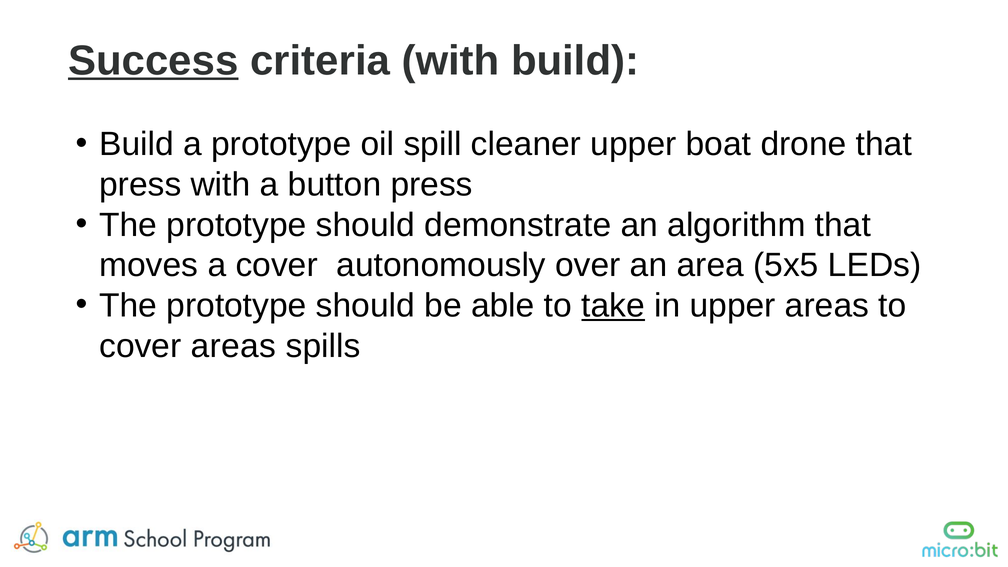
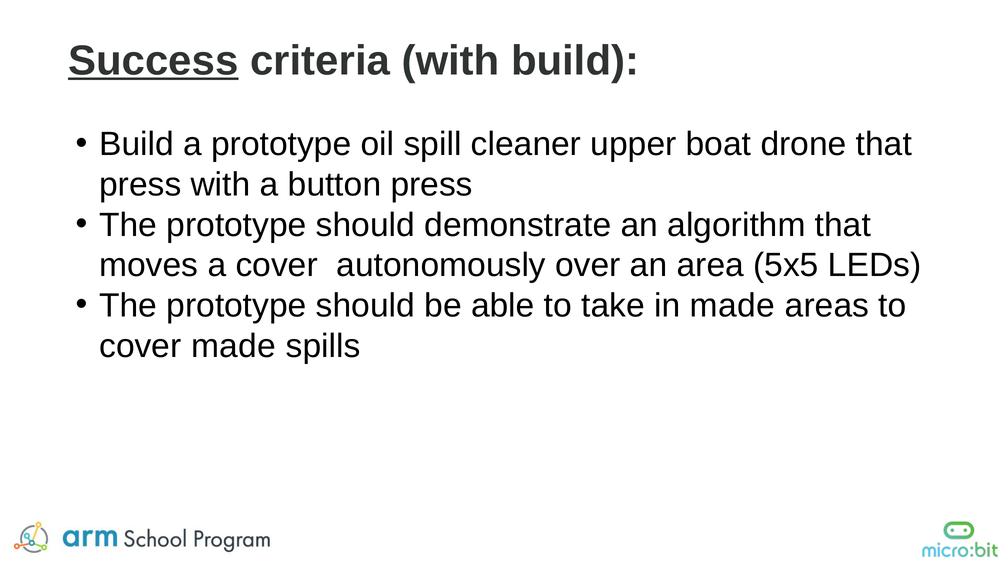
take underline: present -> none (613, 306)
in upper: upper -> made (733, 306)
cover areas: areas -> made (234, 346)
